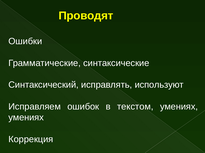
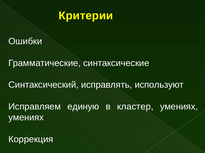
Проводят: Проводят -> Критерии (86, 16)
ошибок: ошибок -> единую (83, 107)
текстом: текстом -> кластер (135, 107)
